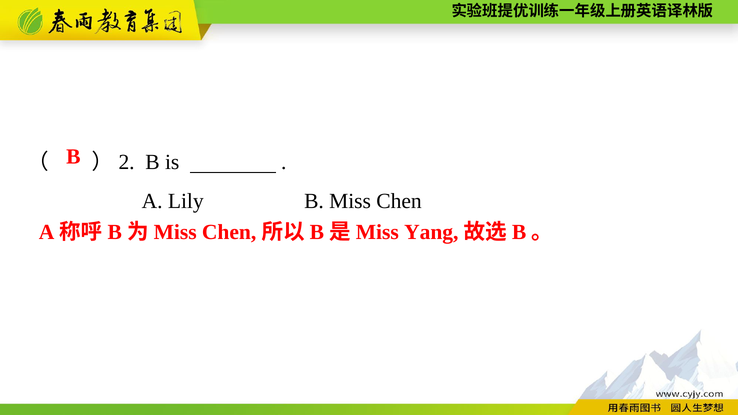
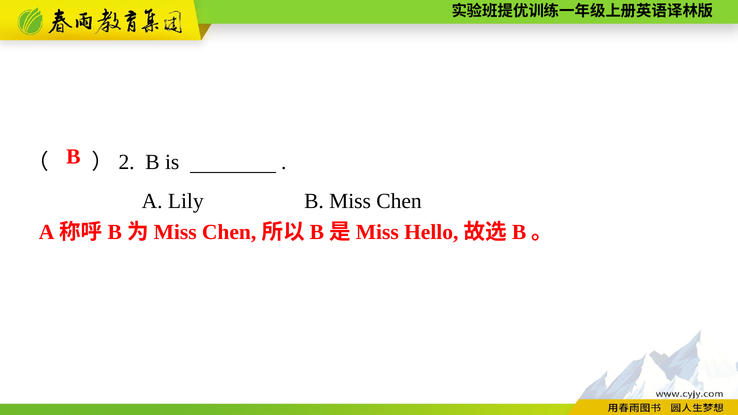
Yang: Yang -> Hello (431, 232)
